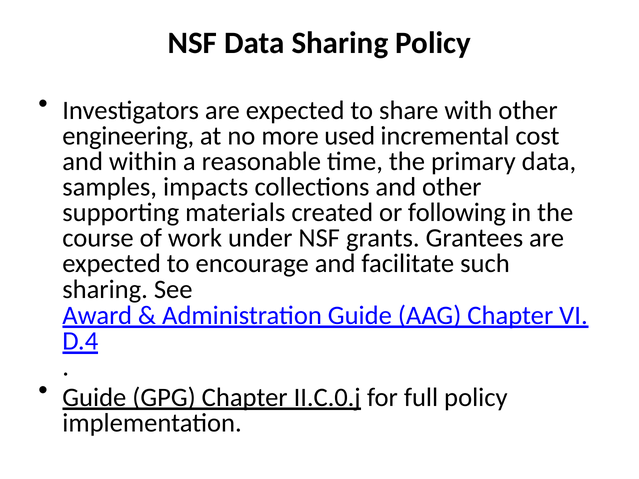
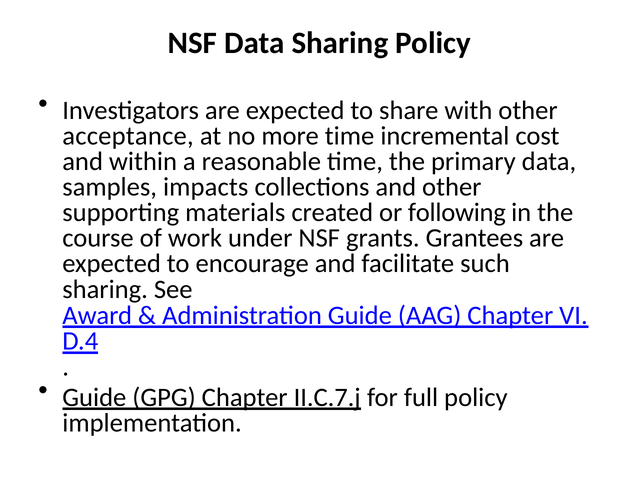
engineering: engineering -> acceptance (128, 136)
more used: used -> time (350, 136)
II.C.0.j: II.C.0.j -> II.C.7.j (327, 397)
